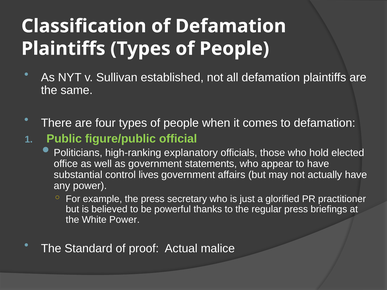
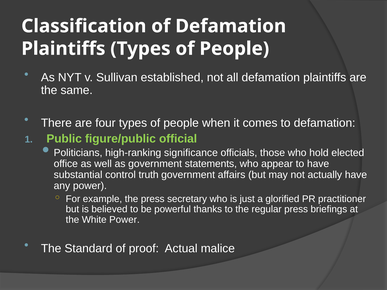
explanatory: explanatory -> significance (191, 153)
lives: lives -> truth (149, 175)
